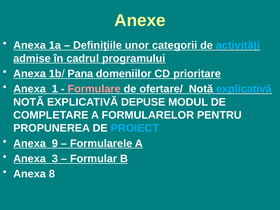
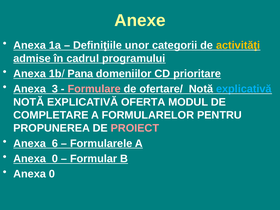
activităţi colour: light blue -> yellow (238, 45)
1: 1 -> 3 (55, 89)
DEPUSE: DEPUSE -> OFERTA (143, 102)
PROIECT colour: light blue -> pink (135, 128)
9: 9 -> 6 (55, 143)
3: 3 -> 0 (55, 159)
8: 8 -> 0 (52, 174)
